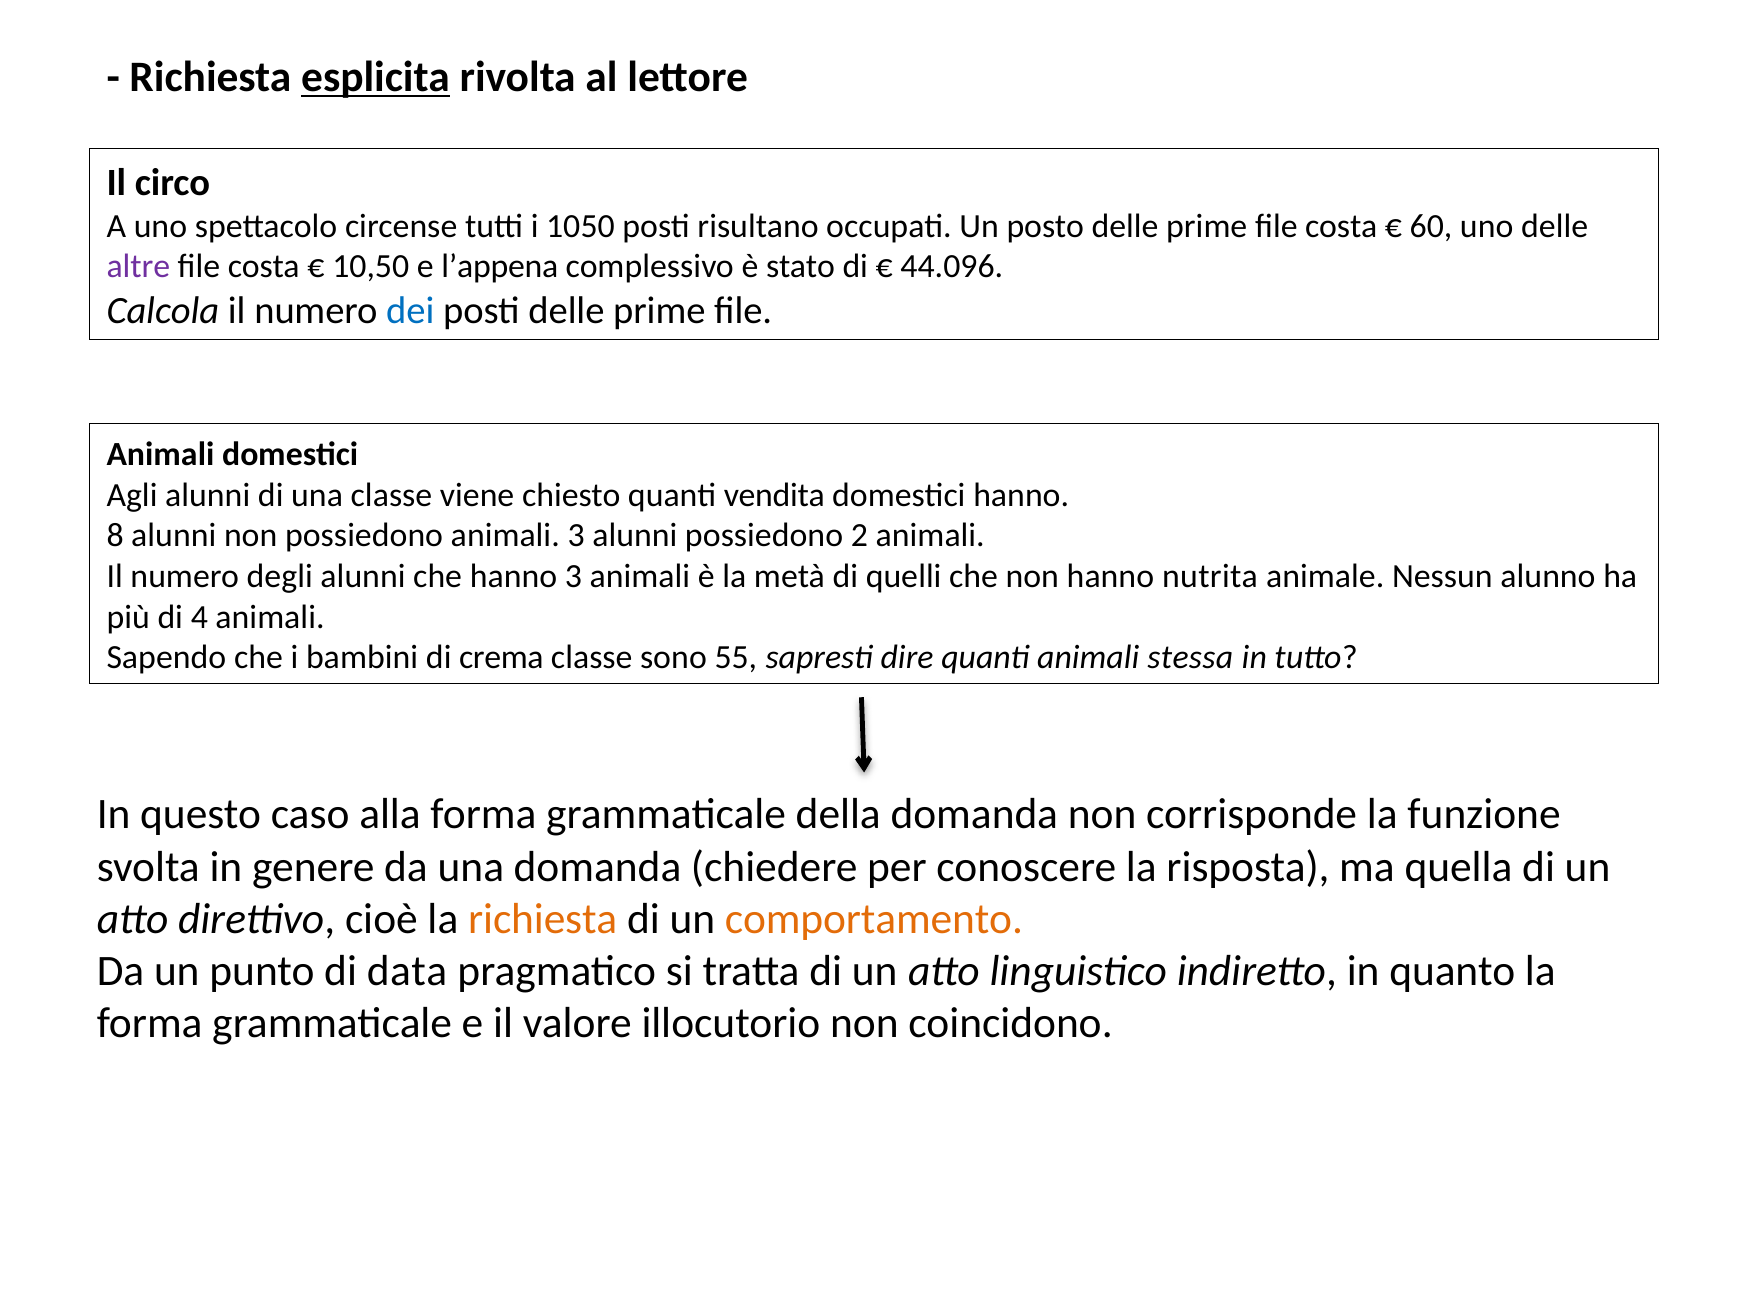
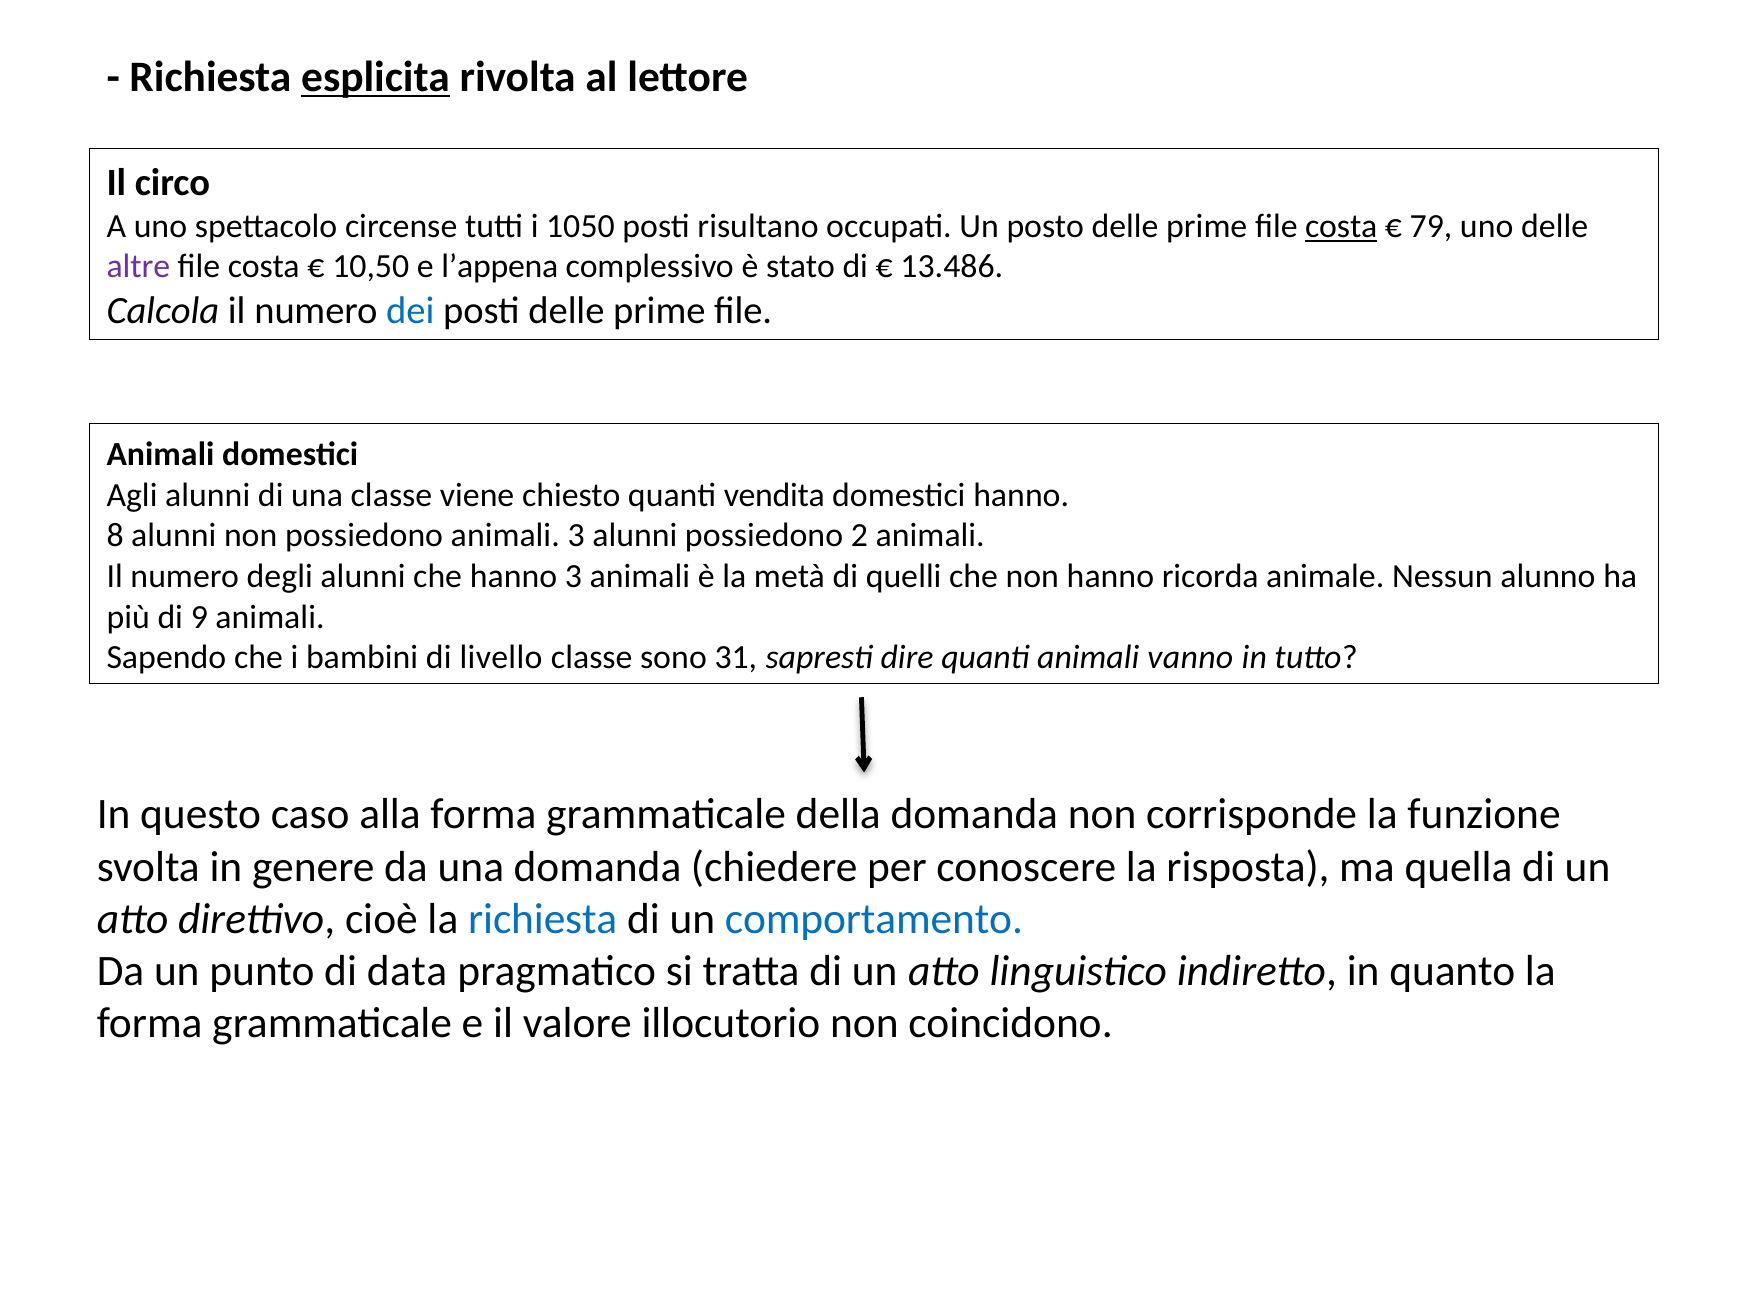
costa underline: none -> present (1341, 226)
60: 60 -> 79 (1431, 226)
44.096: 44.096 -> 13.486 (952, 267)
nutrita: nutrita -> ricorda (1210, 577)
4: 4 -> 9 (199, 617)
crema: crema -> livello (501, 658)
55: 55 -> 31 (736, 658)
stessa: stessa -> vanno (1190, 658)
richiesta colour: orange -> blue (543, 919)
comportamento colour: orange -> blue (874, 919)
